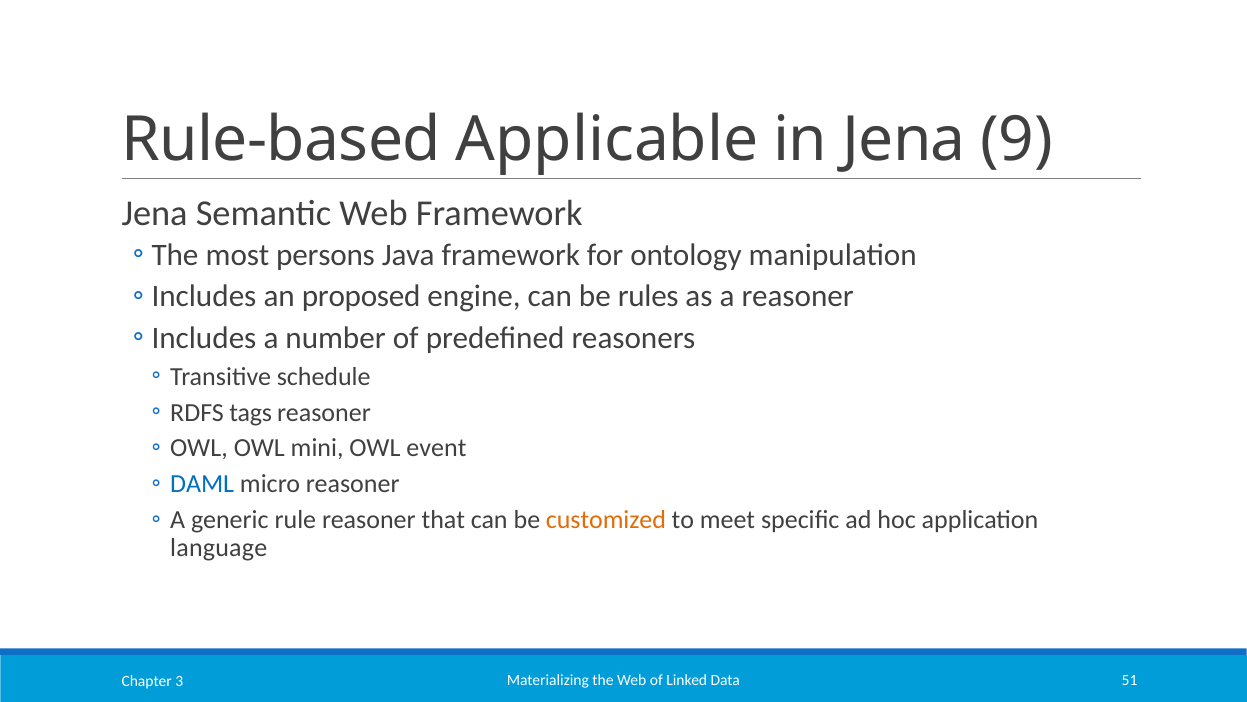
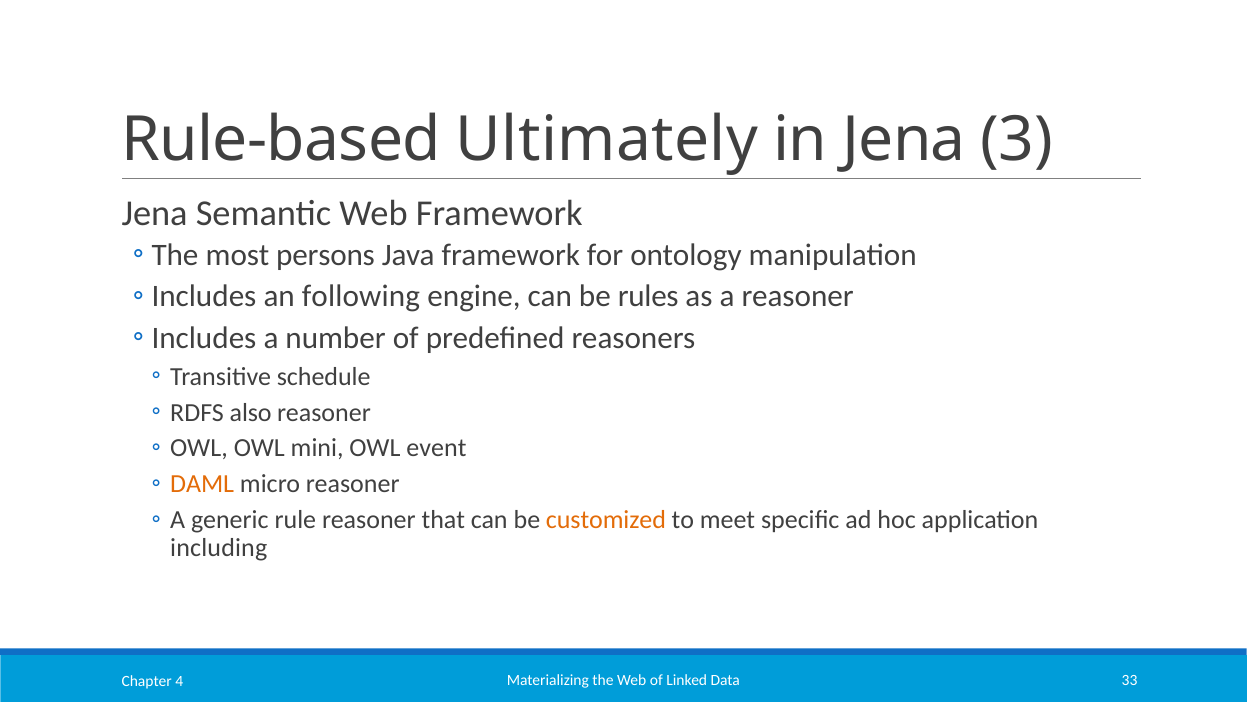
Applicable: Applicable -> Ultimately (607, 140)
9: 9 -> 3 (1017, 140)
proposed: proposed -> following (361, 296)
tags: tags -> also (251, 412)
DAML colour: blue -> orange (202, 484)
language: language -> including (219, 548)
51: 51 -> 33 (1130, 680)
3: 3 -> 4 (179, 680)
